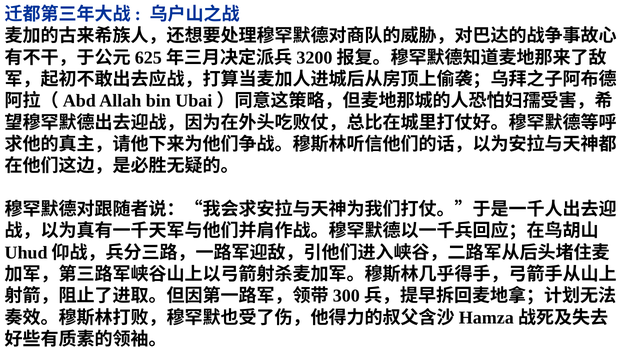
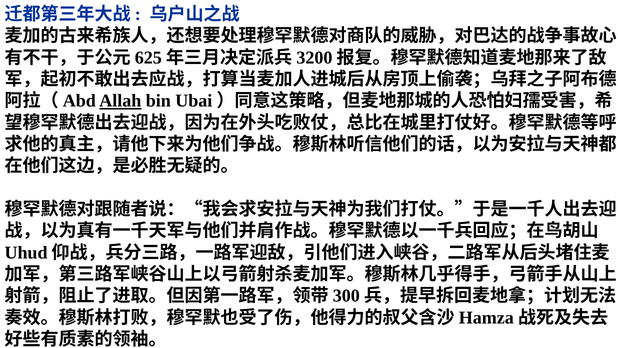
Allah underline: none -> present (120, 101)
